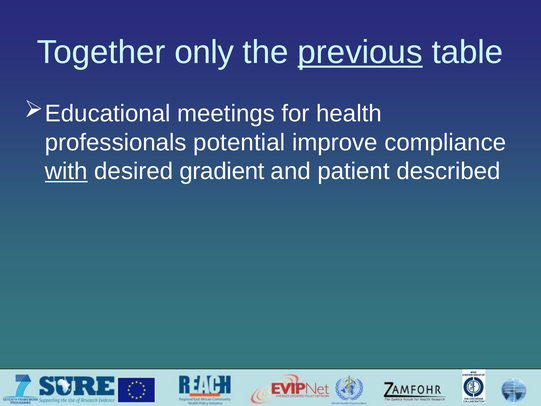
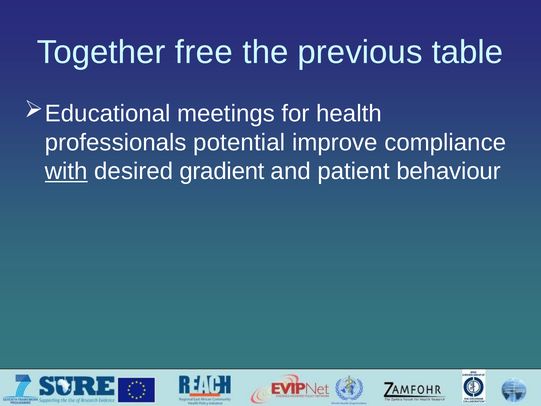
only: only -> free (204, 52)
previous underline: present -> none (360, 52)
described: described -> behaviour (449, 171)
